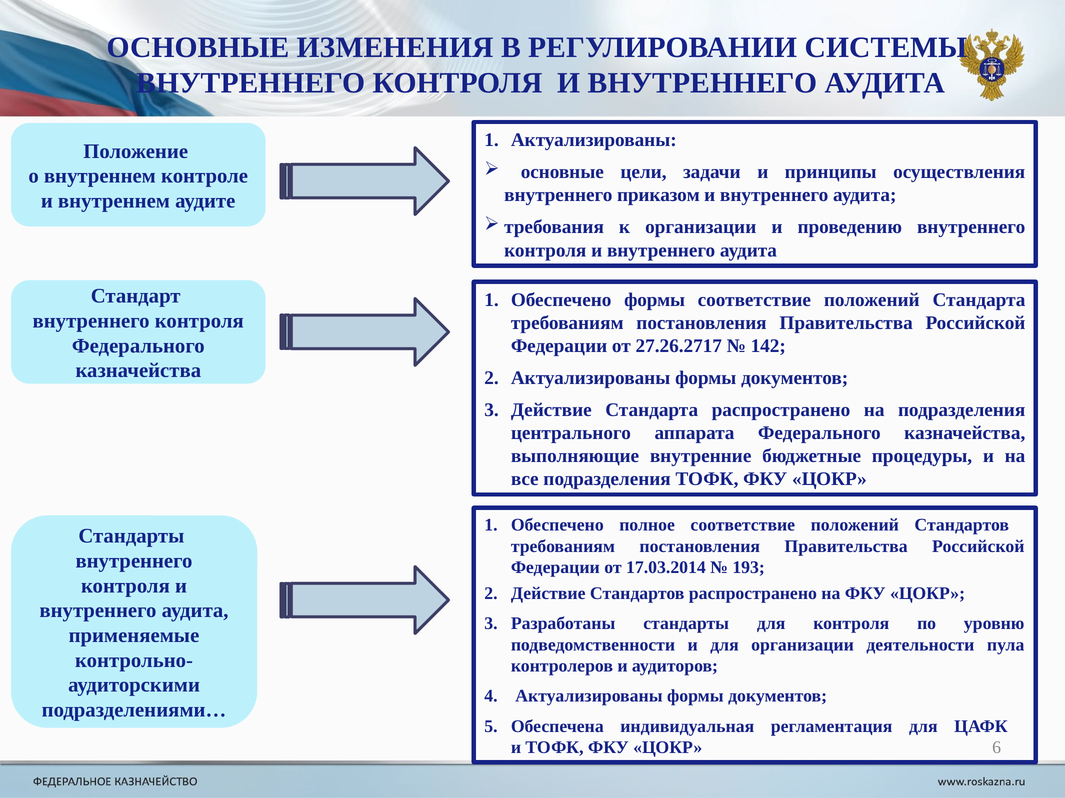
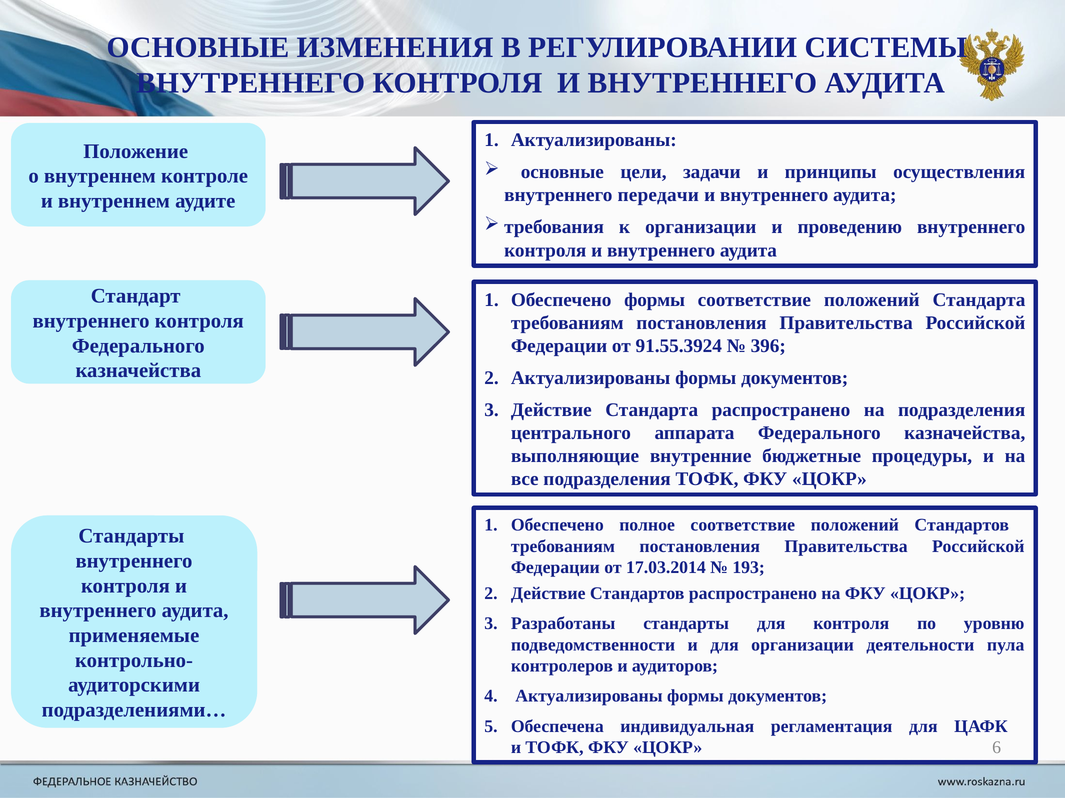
приказом: приказом -> передачи (658, 195)
27.26.2717: 27.26.2717 -> 91.55.3924 (679, 346)
142: 142 -> 396 (768, 346)
